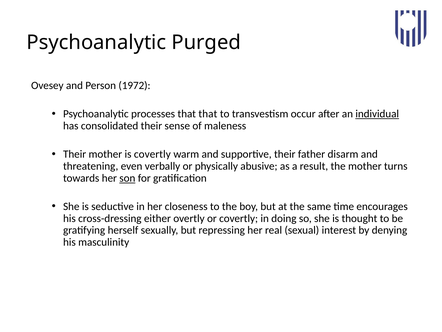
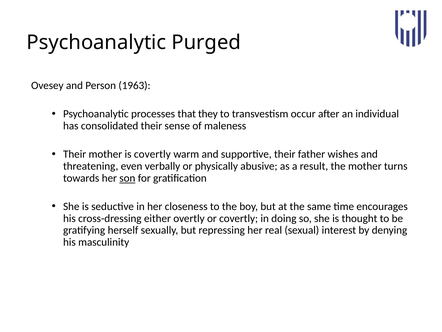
1972: 1972 -> 1963 (134, 85)
that that: that -> they (208, 114)
individual underline: present -> none (377, 114)
disarm: disarm -> wishes (343, 154)
